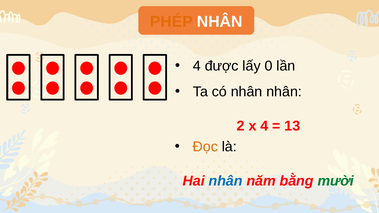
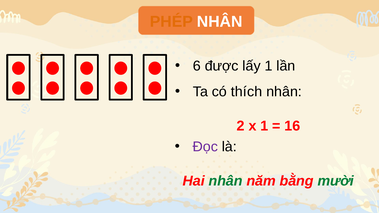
4: 4 -> 6 (197, 66)
lấy 0: 0 -> 1 (269, 66)
có nhân: nhân -> thích (247, 92)
x 4: 4 -> 1 (264, 126)
13: 13 -> 16 (292, 126)
Đọc colour: orange -> purple (205, 147)
nhân colour: blue -> green (226, 181)
